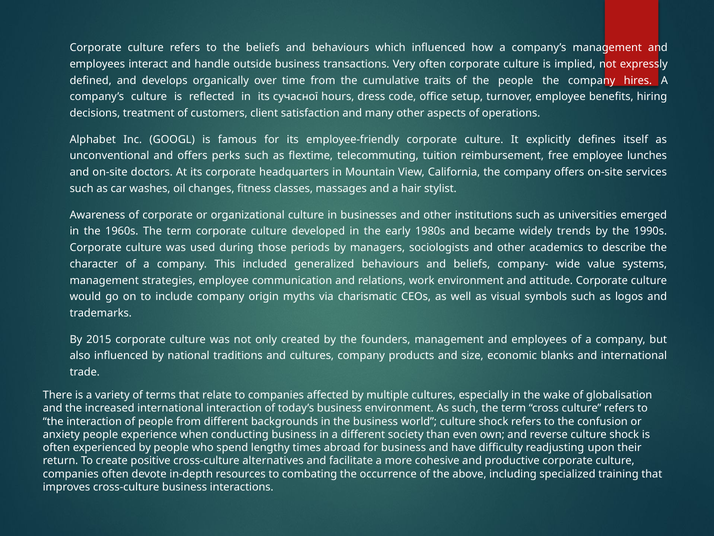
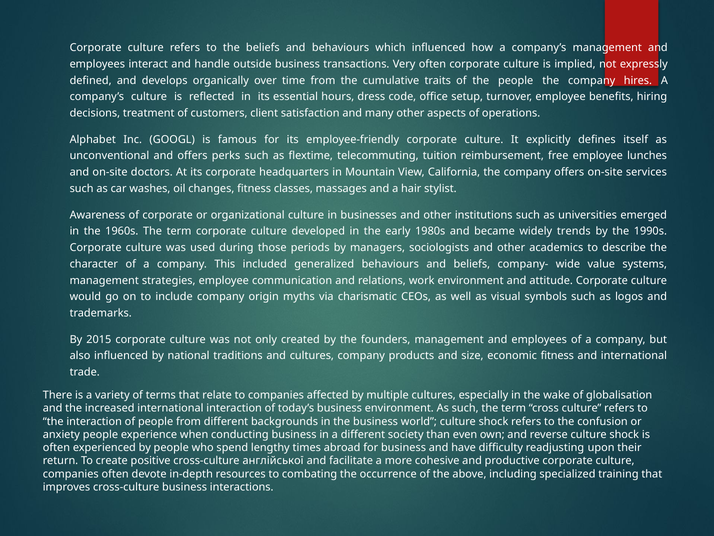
сучасної: сучасної -> essential (296, 97)
economic blanks: blanks -> fitness (557, 356)
alternatives: alternatives -> англійської (273, 460)
